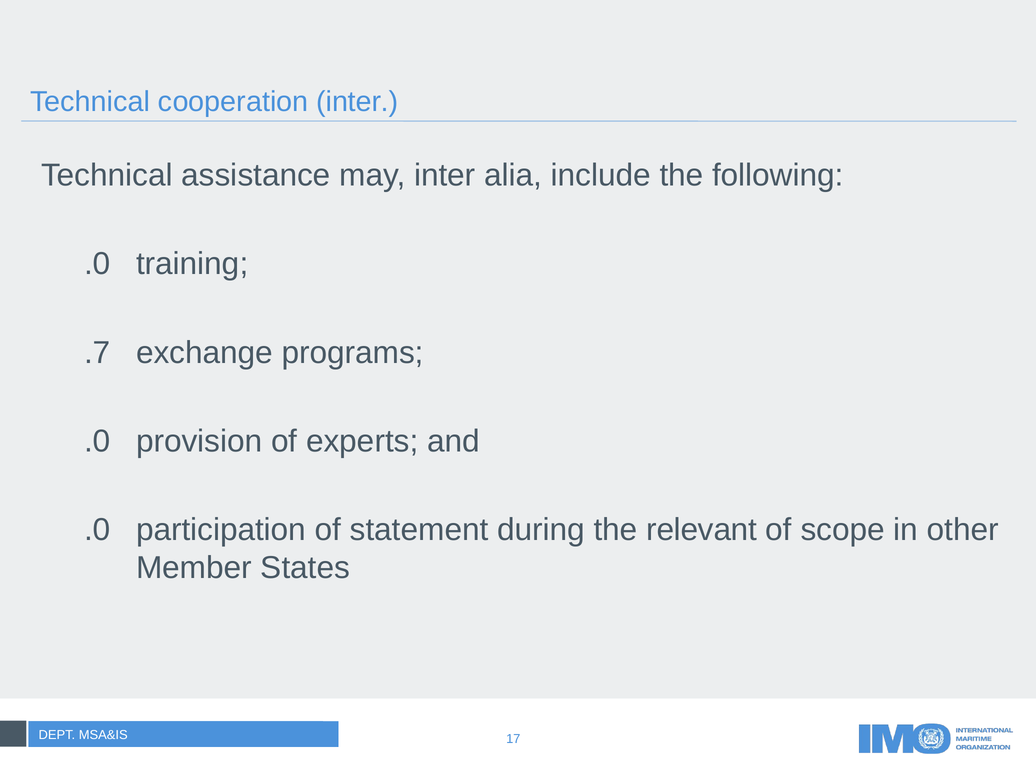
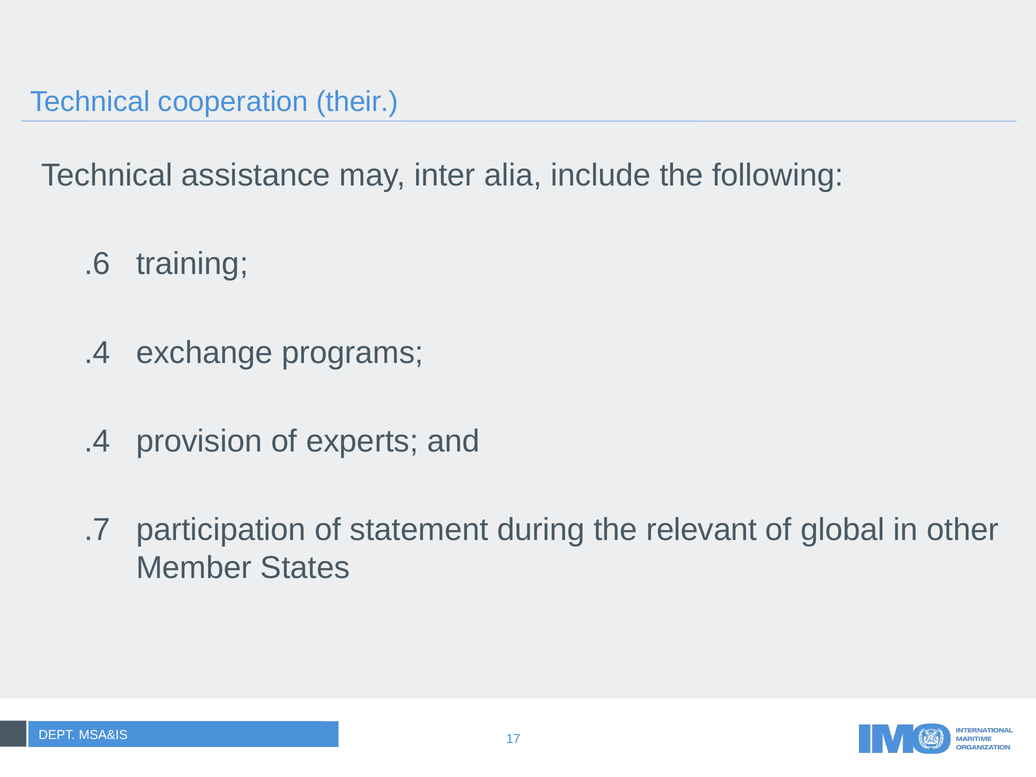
cooperation inter: inter -> their (357, 102)
.0: .0 -> .6 (97, 264)
.7: .7 -> .4 (97, 353)
.0: .0 -> .4 (97, 441)
.0: .0 -> .7 (97, 530)
scope: scope -> global (843, 530)
